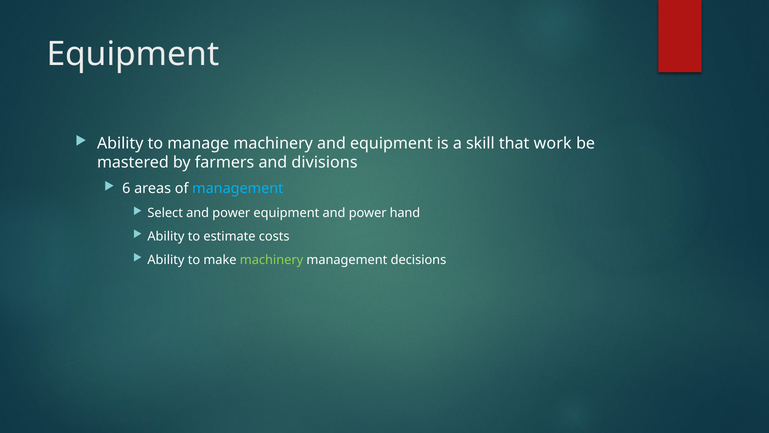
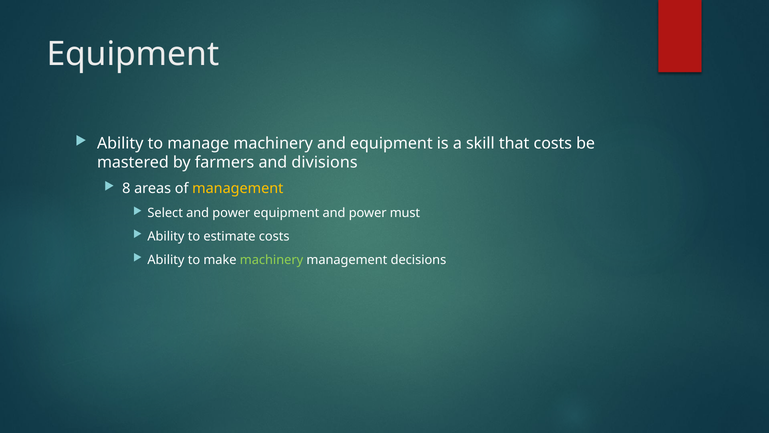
that work: work -> costs (553, 143)
6: 6 -> 8 (126, 189)
management colour: light blue -> yellow (238, 189)
hand: hand -> must (405, 213)
